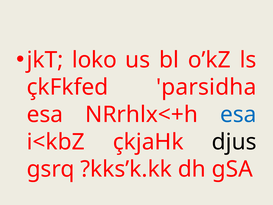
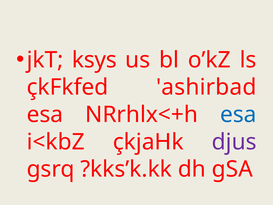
loko: loko -> ksys (94, 60)
parsidha: parsidha -> ashirbad (206, 87)
djus colour: black -> purple (234, 142)
